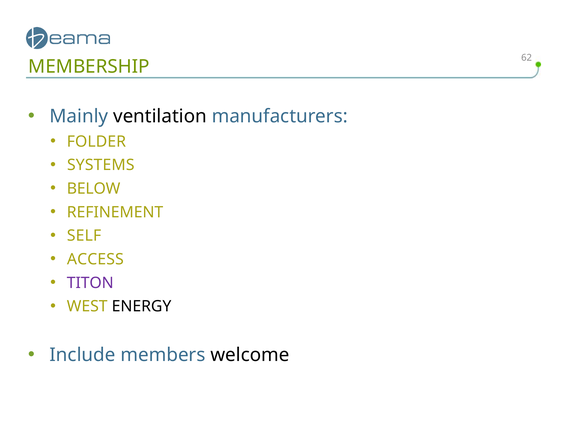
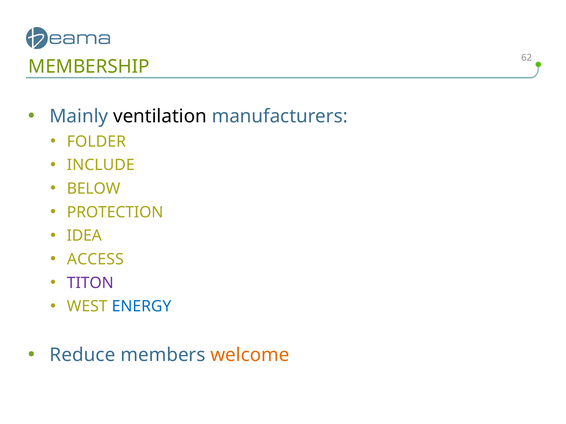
SYSTEMS: SYSTEMS -> INCLUDE (101, 165)
REFINEMENT: REFINEMENT -> PROTECTION (115, 212)
SELF: SELF -> IDEA (84, 236)
ENERGY colour: black -> blue (142, 307)
Include: Include -> Reduce (83, 355)
welcome colour: black -> orange (250, 355)
